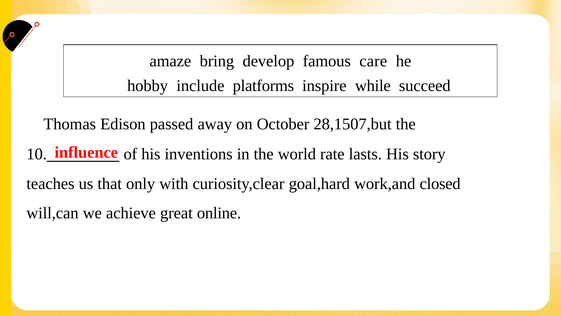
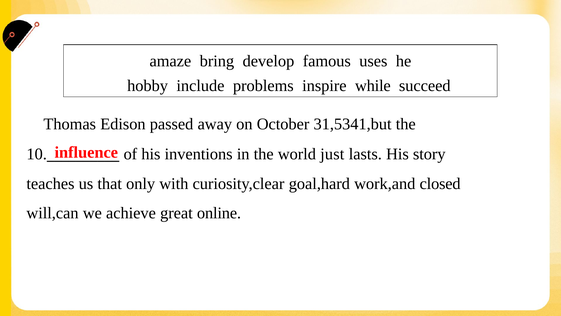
care: care -> uses (373, 61)
platforms: platforms -> problems (263, 86)
28,1507,but: 28,1507,but -> 31,5341,but (353, 124)
rate: rate -> just (332, 154)
